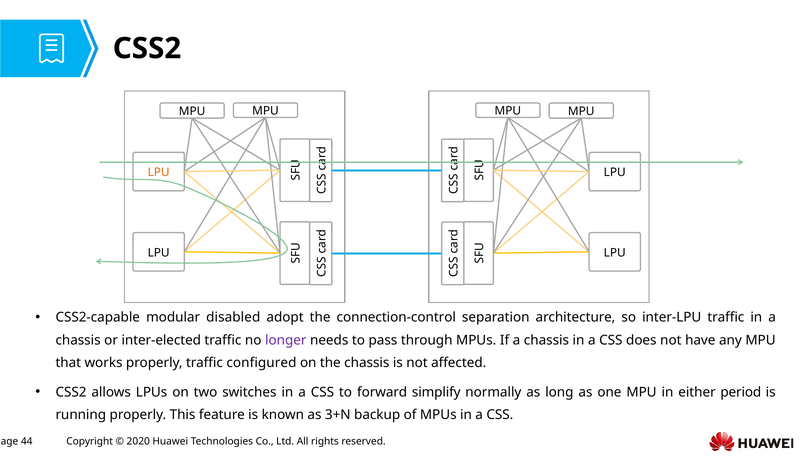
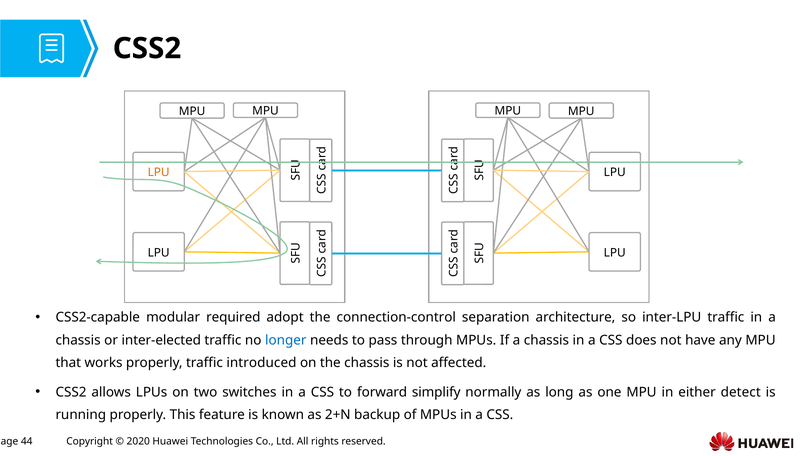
disabled: disabled -> required (233, 318)
longer colour: purple -> blue (286, 340)
configured: configured -> introduced (261, 363)
period: period -> detect (741, 392)
3+N: 3+N -> 2+N (338, 415)
